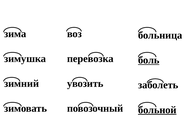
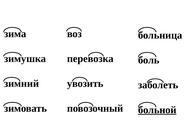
боль underline: present -> none (149, 60)
